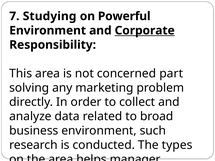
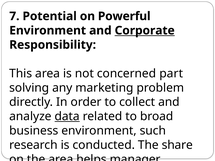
Studying: Studying -> Potential (50, 16)
data underline: none -> present (67, 117)
types: types -> share (177, 145)
